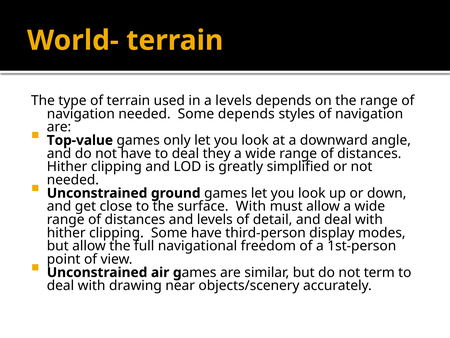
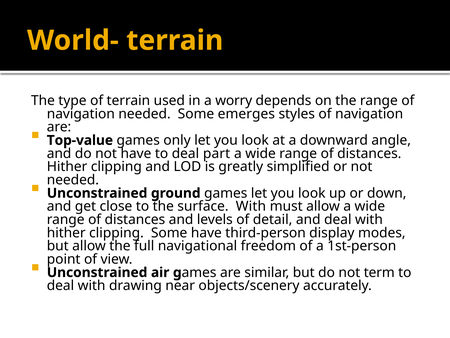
a levels: levels -> worry (234, 101)
Some depends: depends -> emerges (246, 114)
they: they -> part (217, 153)
